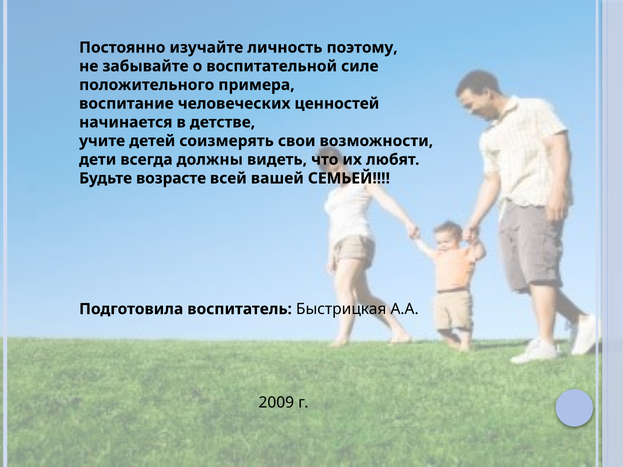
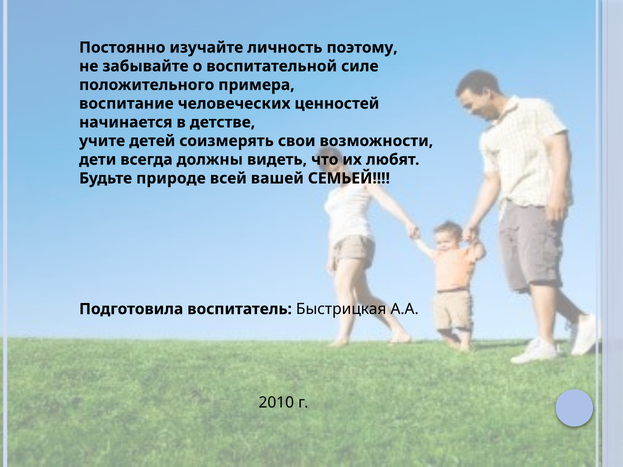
возрасте: возрасте -> природе (171, 178)
2009: 2009 -> 2010 (276, 403)
